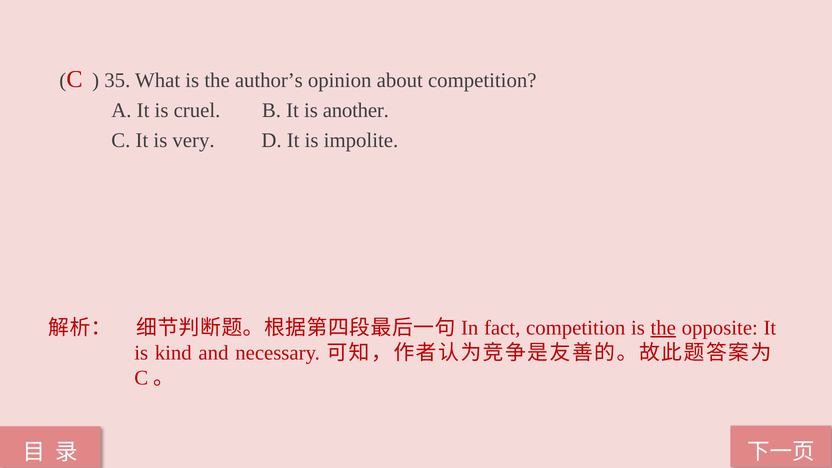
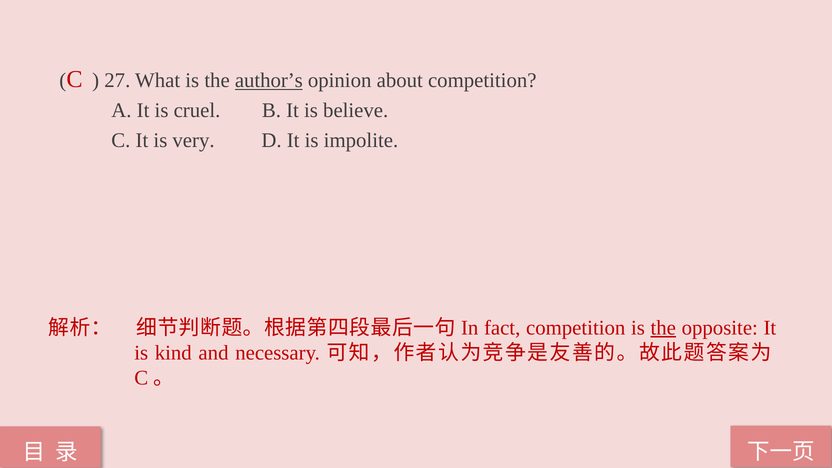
35: 35 -> 27 (117, 81)
author’s underline: none -> present (269, 81)
another: another -> believe (356, 111)
